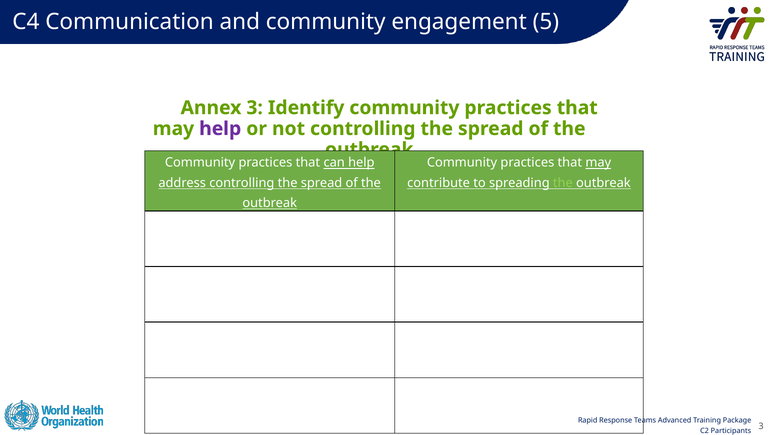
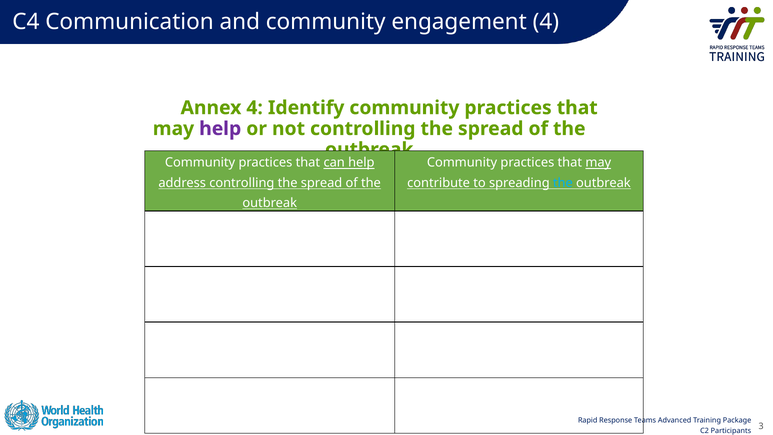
engagement 5: 5 -> 4 (546, 22)
Annex 3: 3 -> 4 (255, 108)
the colour: light green -> light blue (563, 183)
